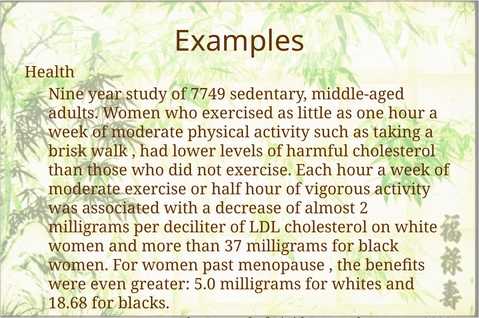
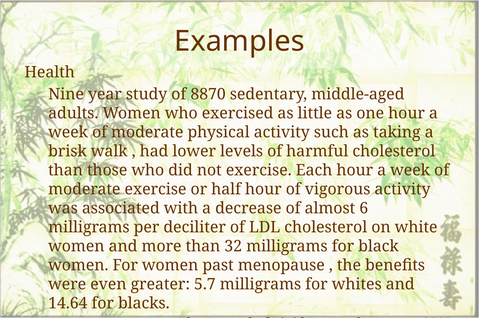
7749: 7749 -> 8870 (208, 94)
2: 2 -> 6 (364, 208)
37: 37 -> 32 (233, 246)
5.0: 5.0 -> 5.7 (205, 284)
18.68: 18.68 -> 14.64 (68, 303)
